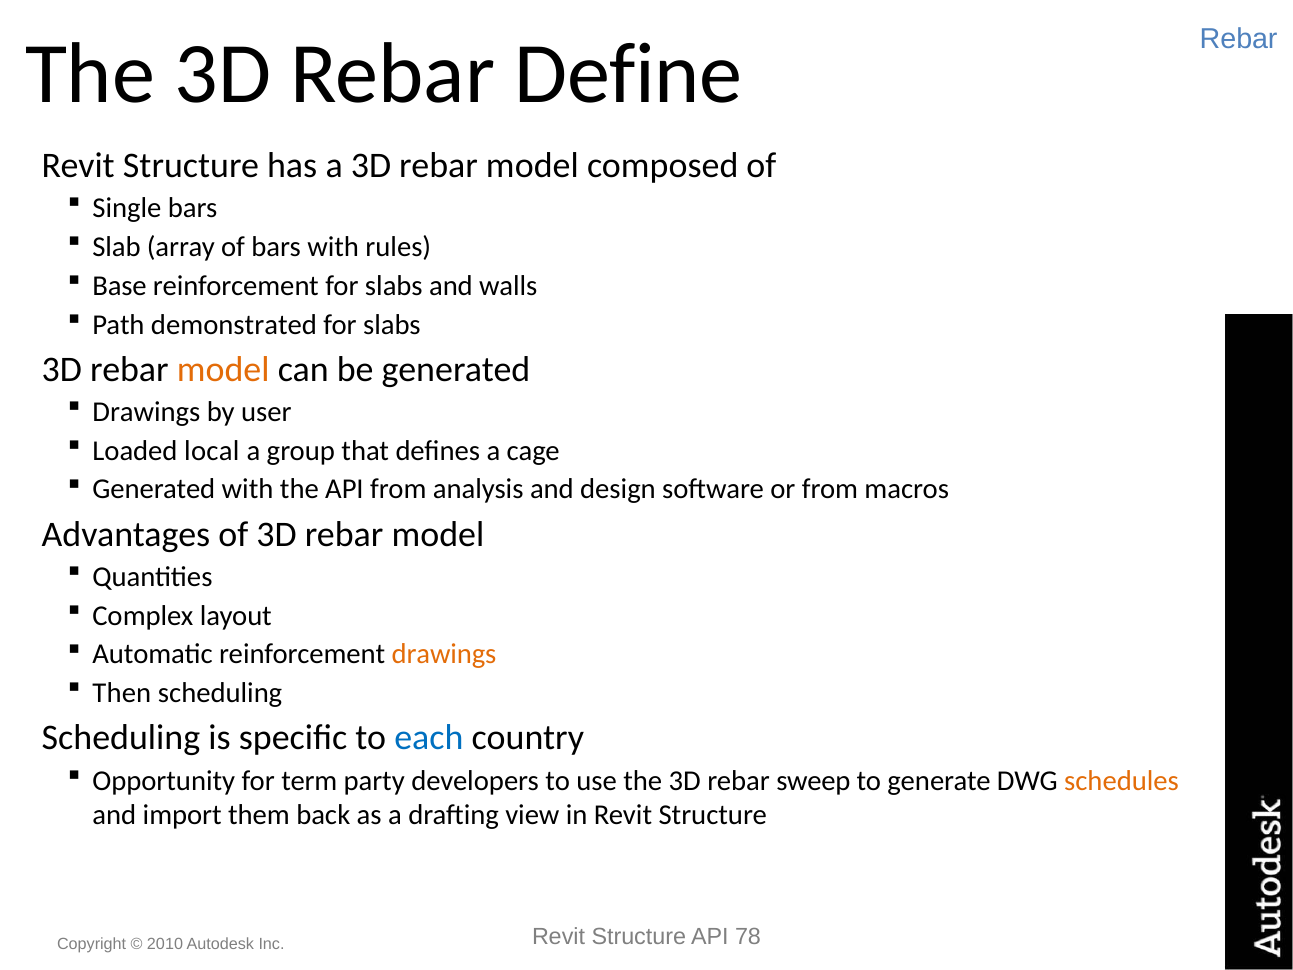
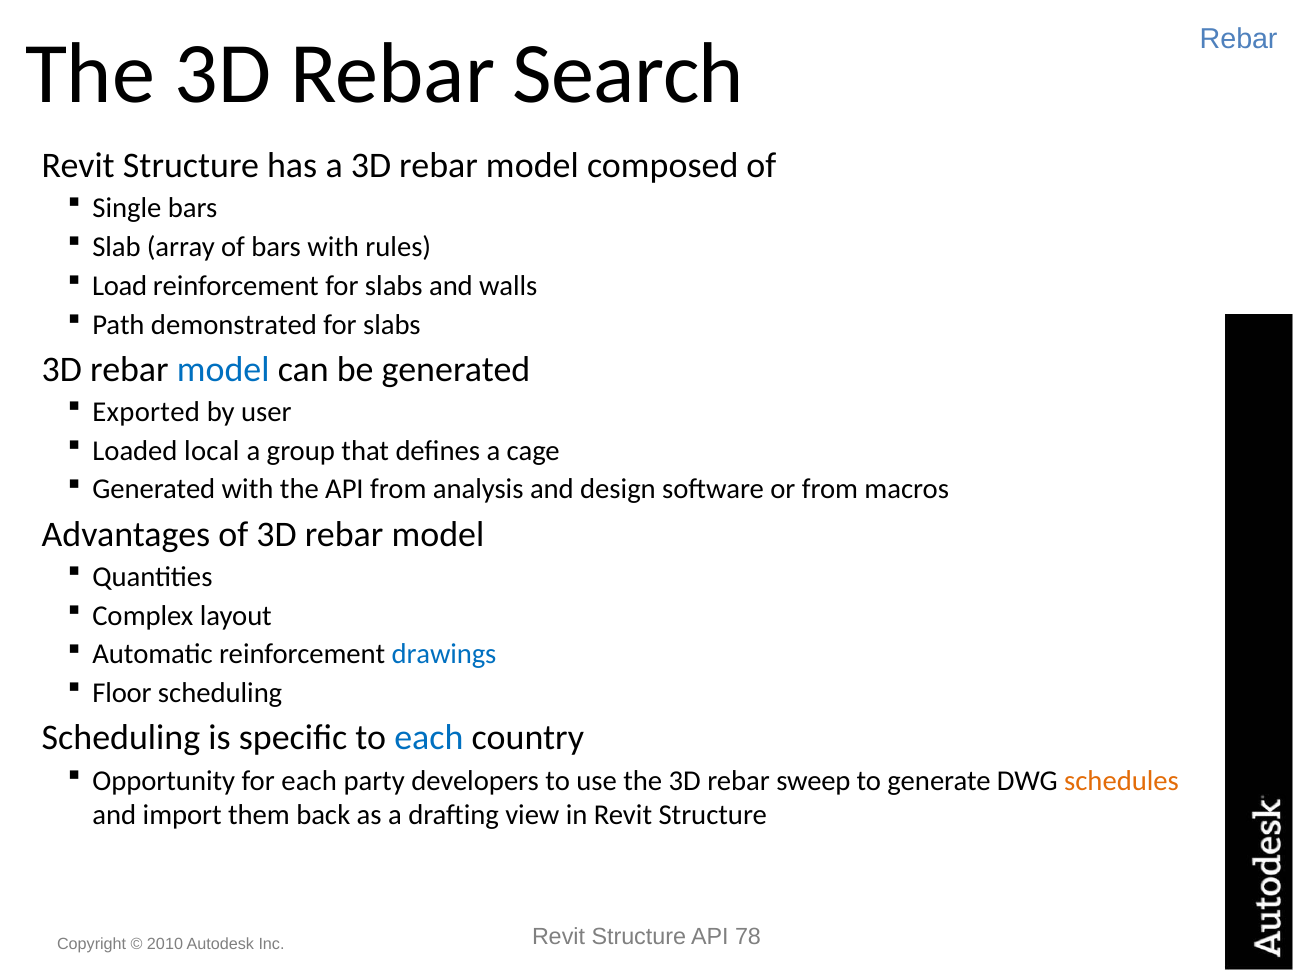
Define: Define -> Search (628, 74)
Base: Base -> Load (120, 286)
model colour: orange -> blue (223, 369)
Drawings: Drawings -> Exported (146, 412)
drawings colour: orange -> blue (444, 654)
Then: Then -> Floor (122, 693)
for term: term -> each (309, 780)
